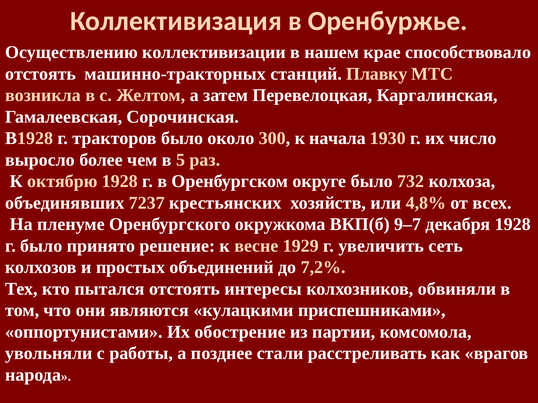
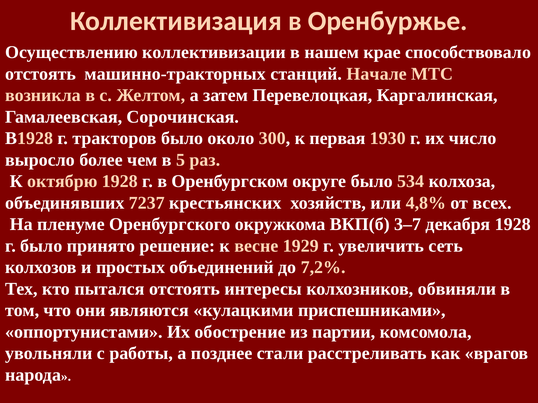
Плавку: Плавку -> Начале (377, 74)
начала: начала -> первая (337, 139)
732: 732 -> 534 (411, 182)
9–7: 9–7 -> 3–7 (408, 225)
